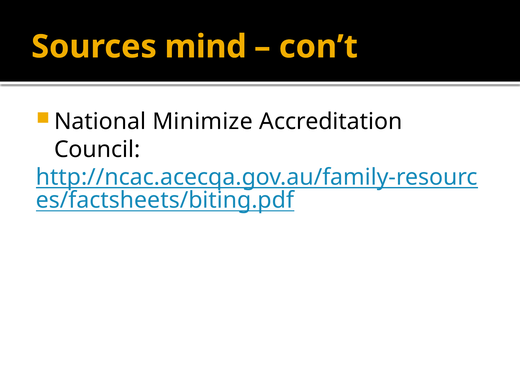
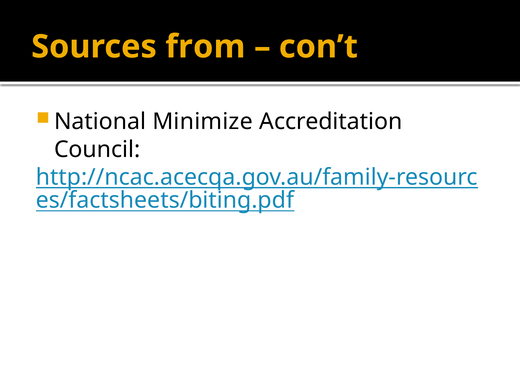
mind: mind -> from (205, 47)
